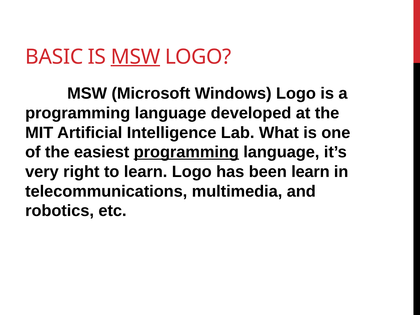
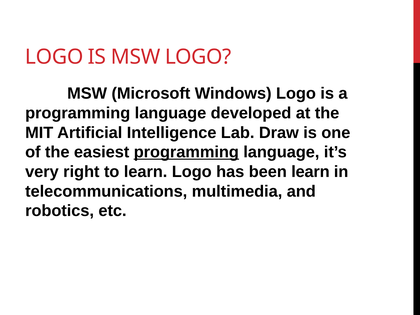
BASIC: BASIC -> LOGO (54, 57)
MSW underline: present -> none (136, 57)
What: What -> Draw (279, 133)
